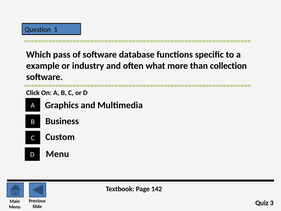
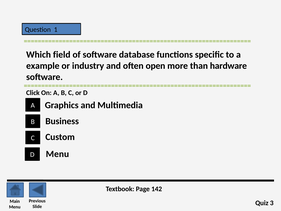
pass: pass -> field (62, 54)
what: what -> open (155, 66)
collection: collection -> hardware (228, 66)
